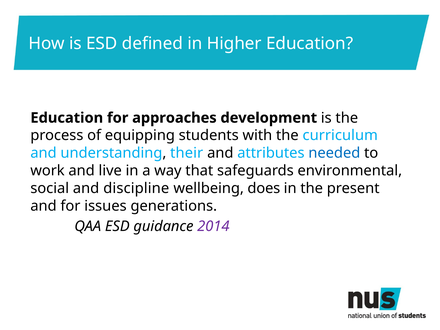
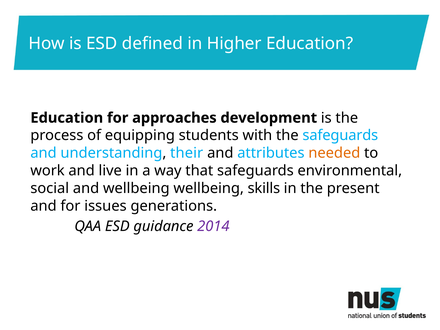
the curriculum: curriculum -> safeguards (340, 135)
needed colour: blue -> orange (334, 153)
and discipline: discipline -> wellbeing (136, 188)
does: does -> skills (264, 188)
